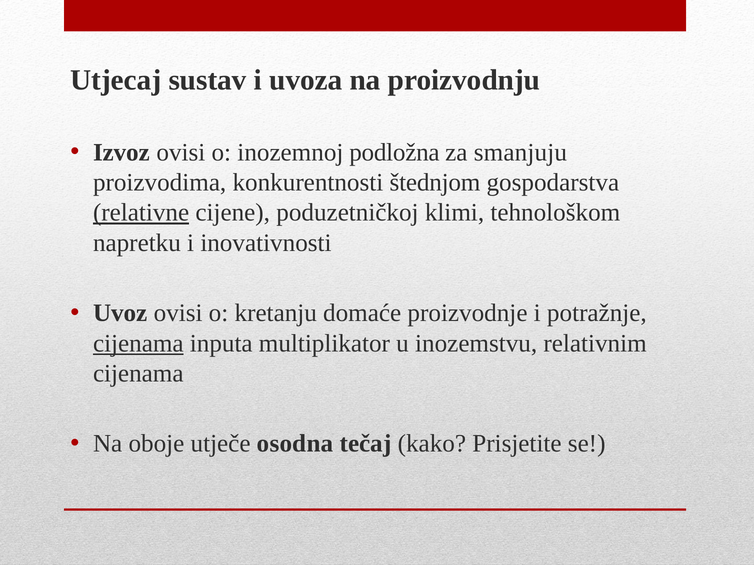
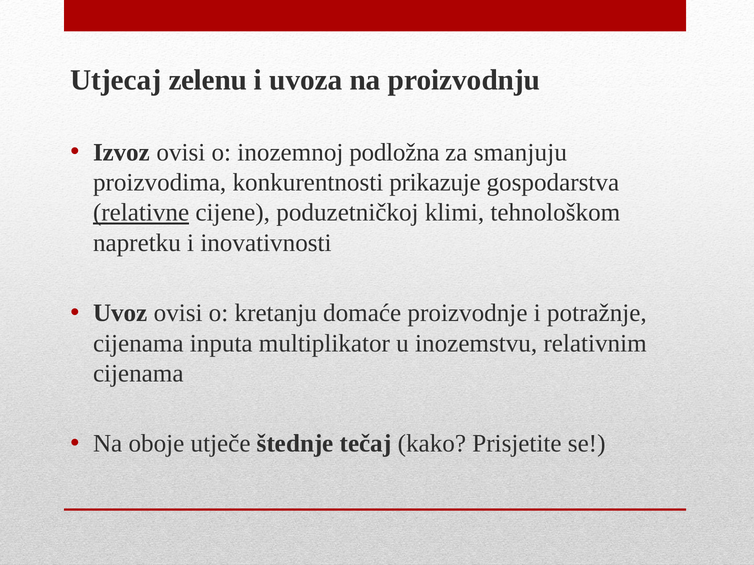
sustav: sustav -> zelenu (208, 80)
štednjom: štednjom -> prikazuje (435, 183)
cijenama underline: present -> none (138, 344)
osodna: osodna -> štednje (295, 444)
